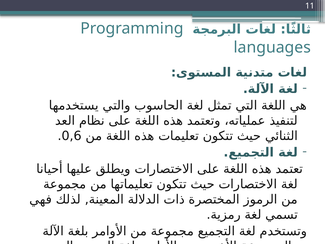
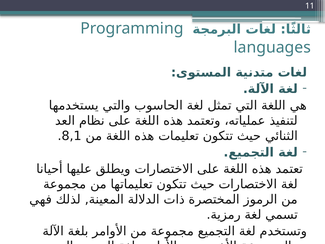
0,6: 0,6 -> 8,1 (72, 136)
